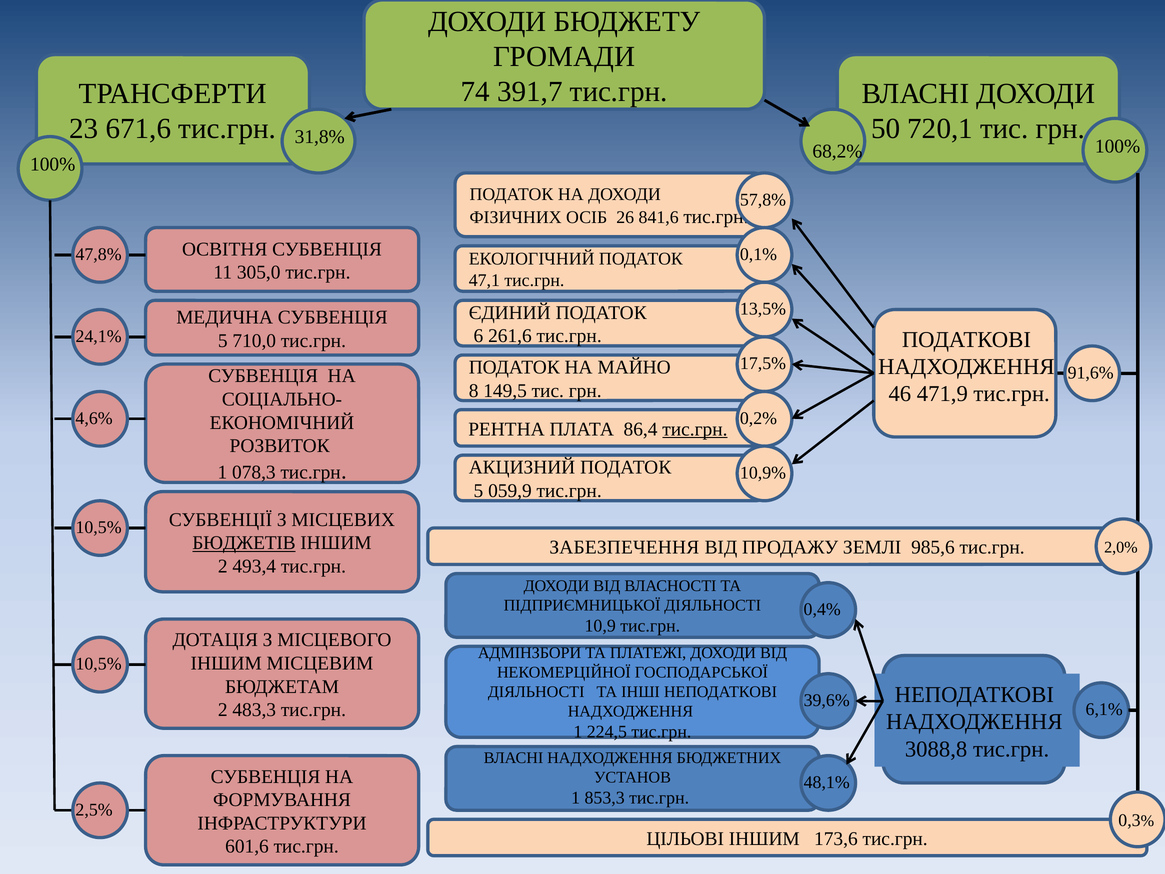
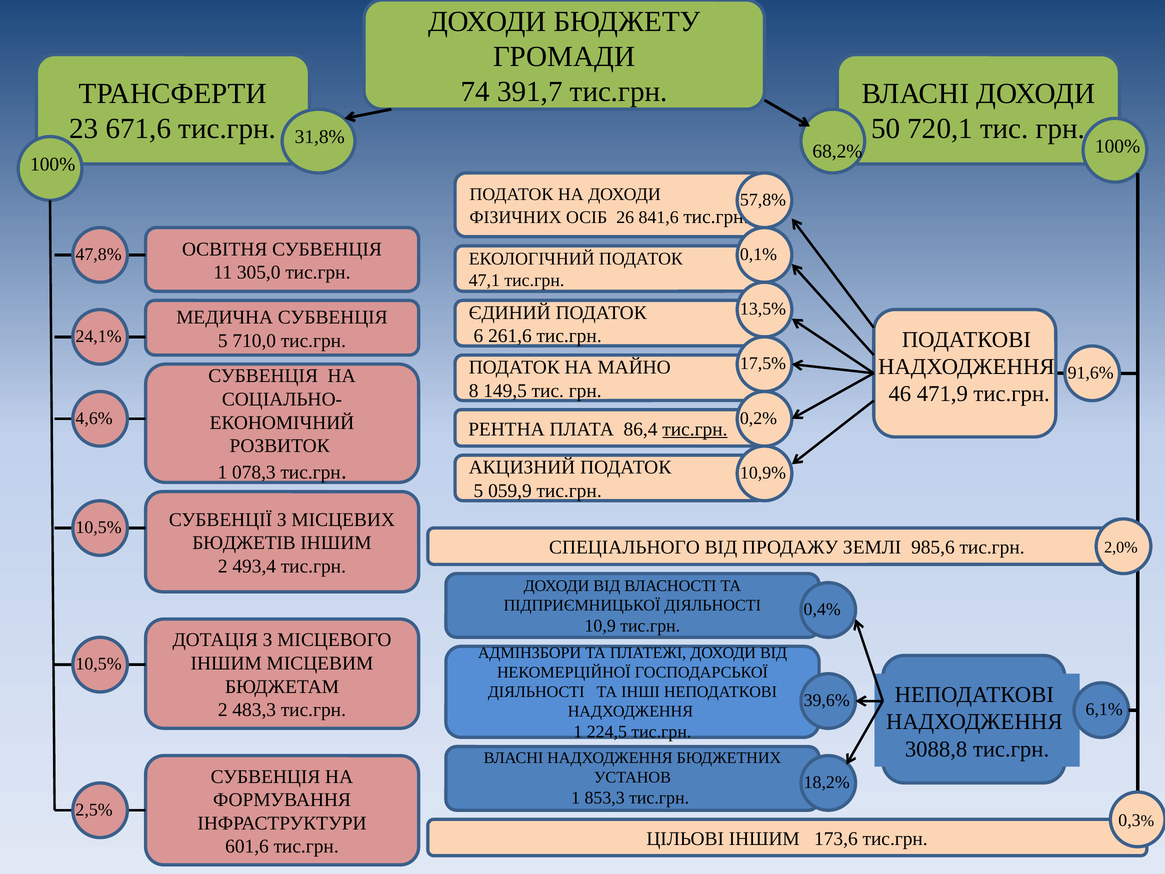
БЮДЖЕТІВ underline: present -> none (244, 543)
ЗАБЕЗПЕЧЕННЯ: ЗАБЕЗПЕЧЕННЯ -> СПЕЦІАЛЬНОГО (624, 547)
48,1%: 48,1% -> 18,2% (827, 782)
